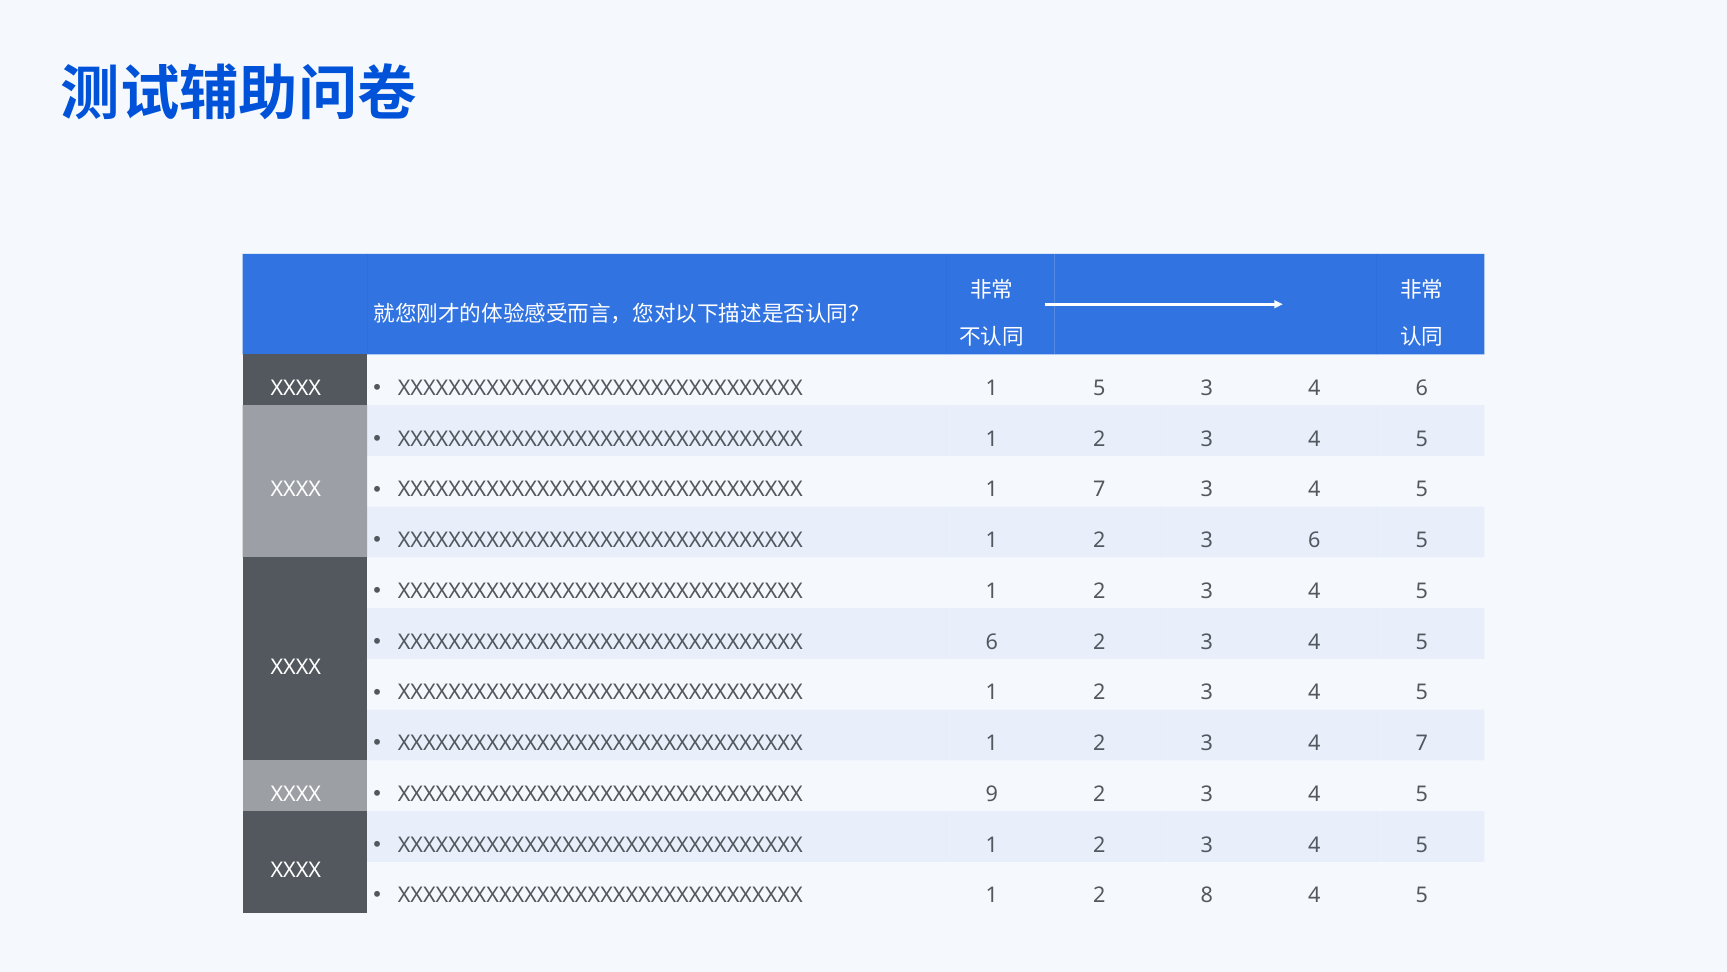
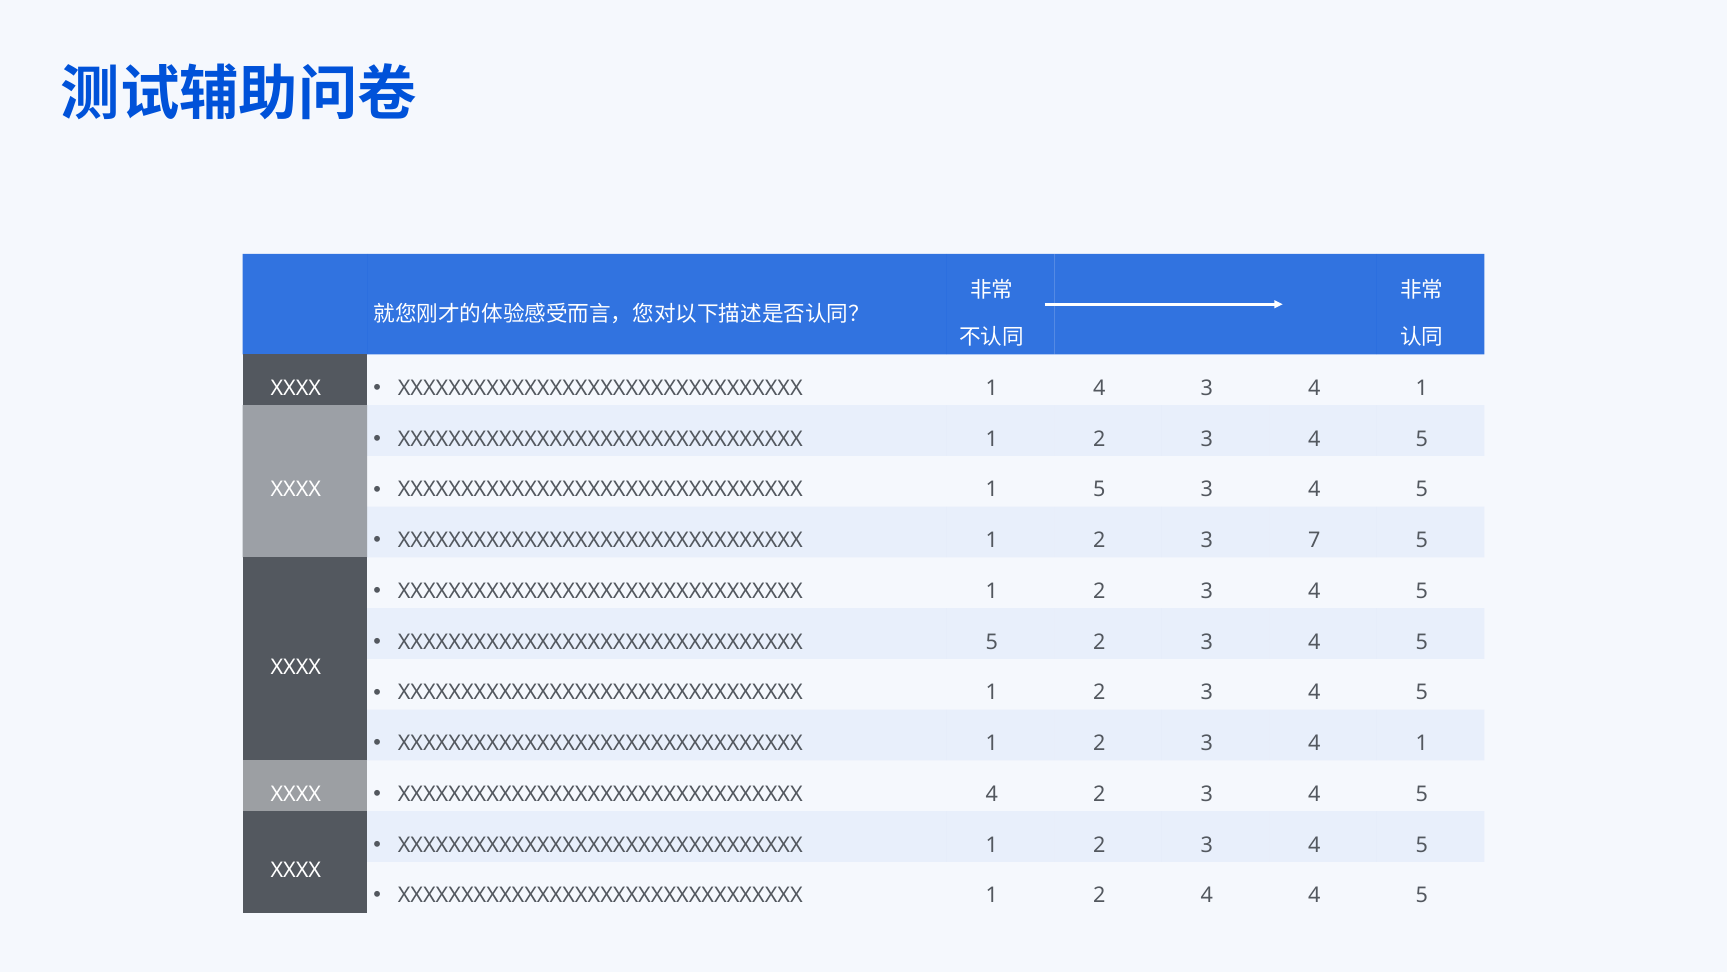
1 5: 5 -> 4 (1099, 388)
6: 6 -> 1 (1422, 388)
1 7: 7 -> 5 (1099, 490)
3 6: 6 -> 7 (1314, 540)
XXXXXXXXXXXXXXXXXXXXXXXXXXXXXXXX 6: 6 -> 5 (992, 642)
2 3 4 7: 7 -> 1 (1422, 743)
XXXXXXXXXXXXXXXXXXXXXXXXXXXXXXXX 9: 9 -> 4 (992, 794)
2 8: 8 -> 4 (1207, 895)
